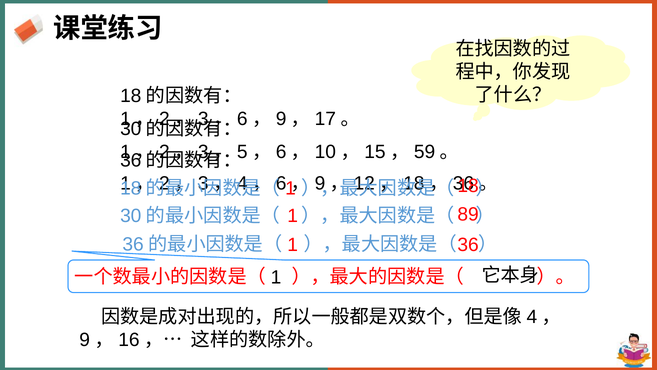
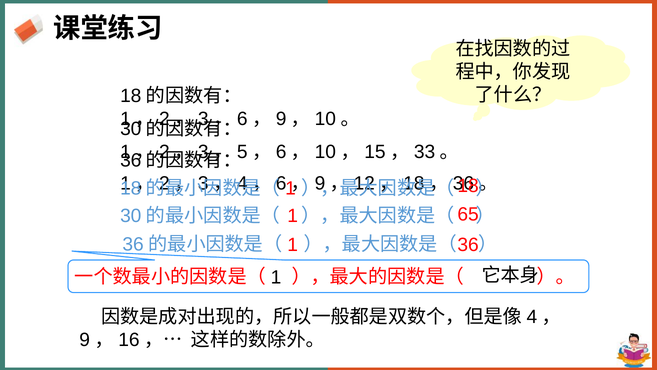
17: 17 -> 10 (325, 119)
59: 59 -> 33 (425, 152)
89: 89 -> 65 (468, 214)
